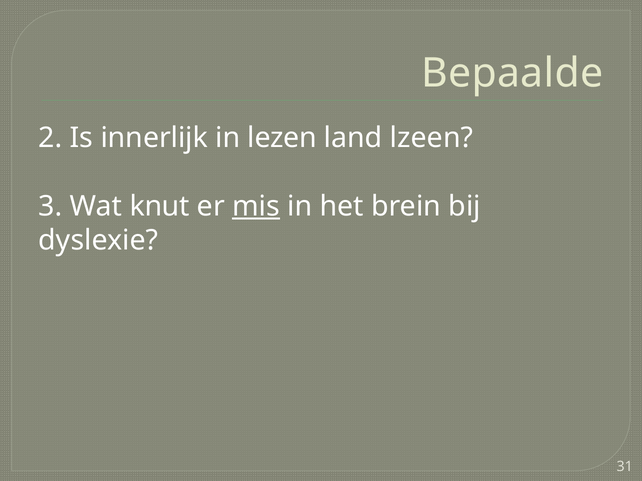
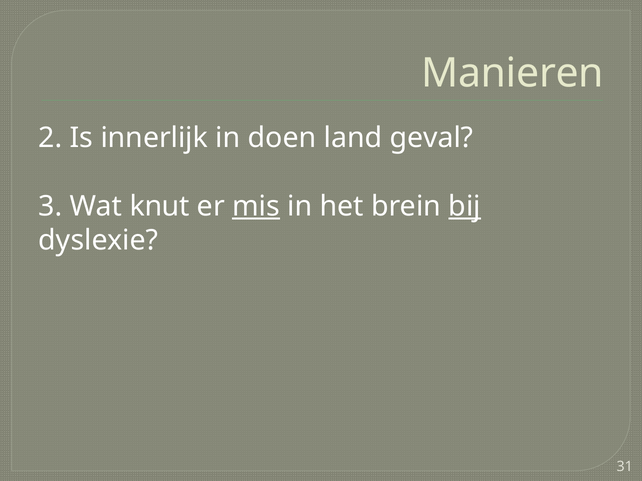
Bepaalde: Bepaalde -> Manieren (513, 73)
lezen: lezen -> doen (282, 138)
lzeen: lzeen -> geval (432, 138)
bij underline: none -> present (465, 206)
